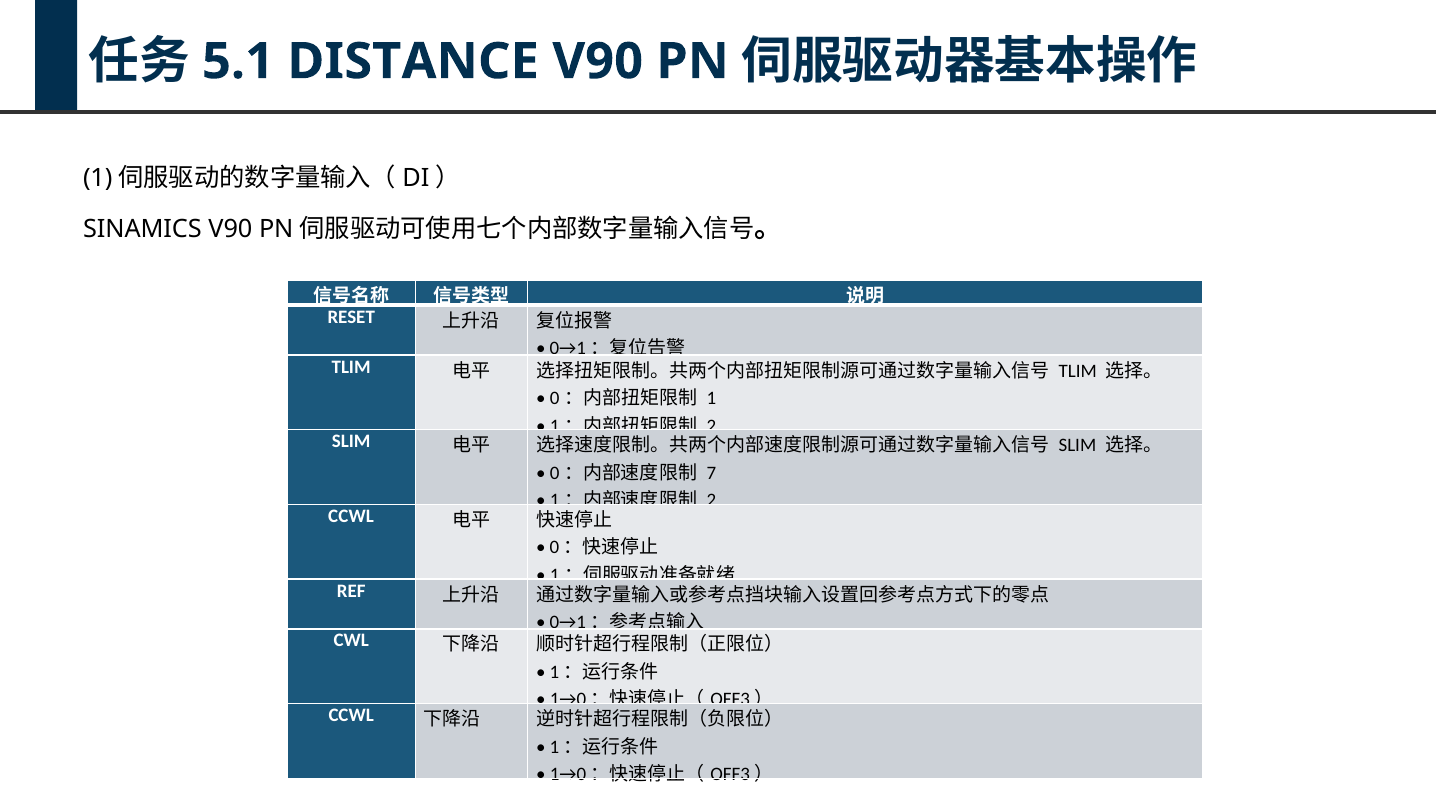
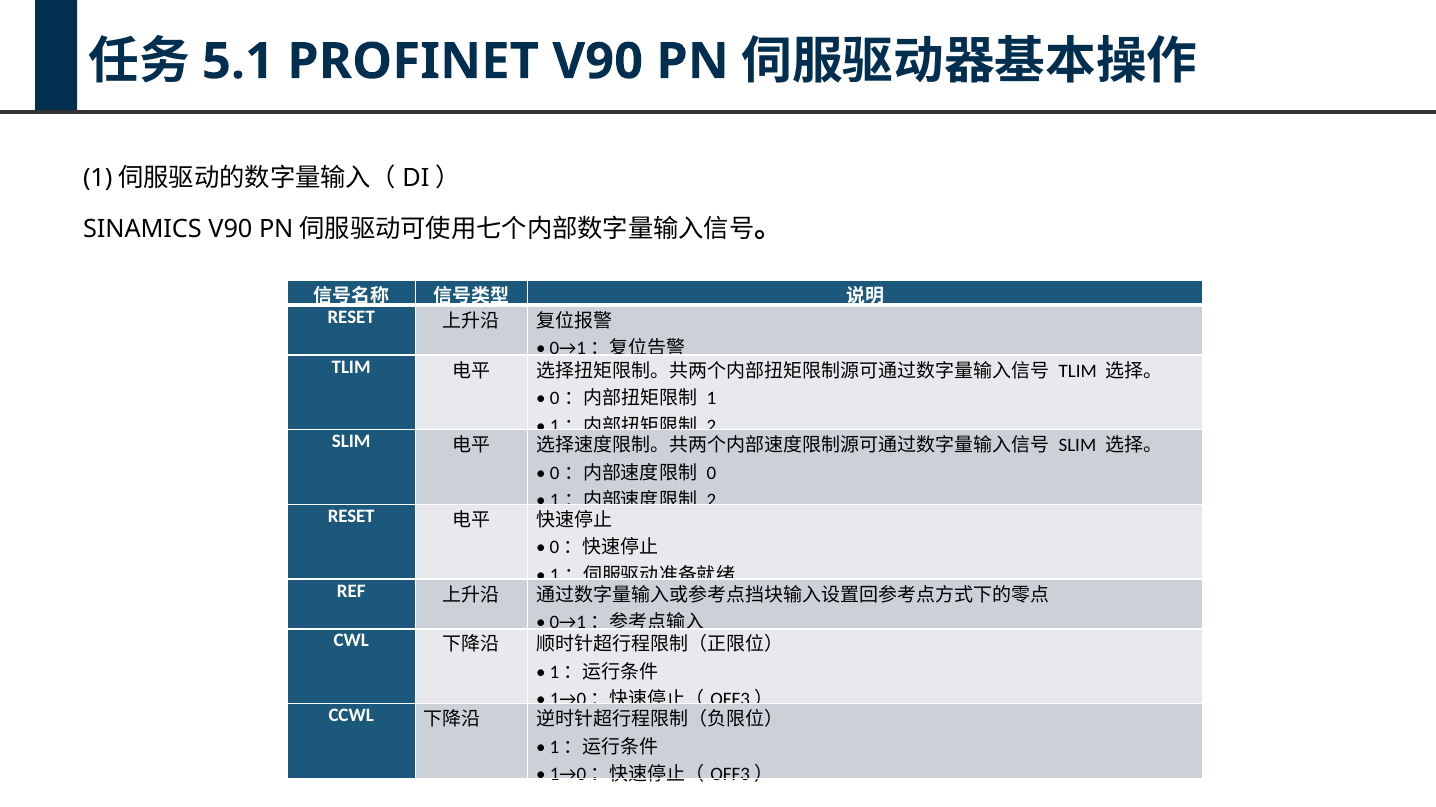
DISTANCE: DISTANCE -> PROFINET (413, 62)
7: 7 -> 0 (711, 473)
CCWL: CCWL -> RESET (351, 517)
